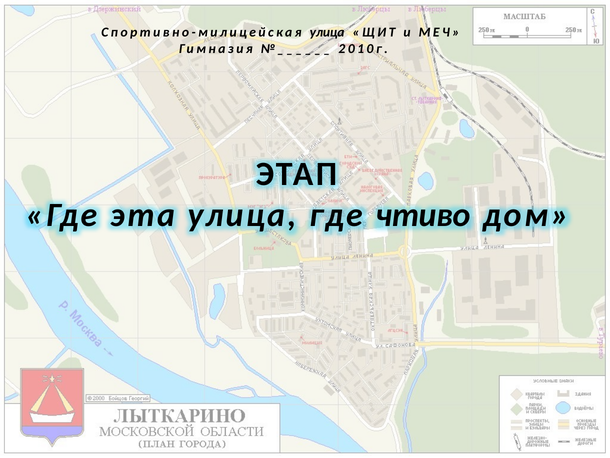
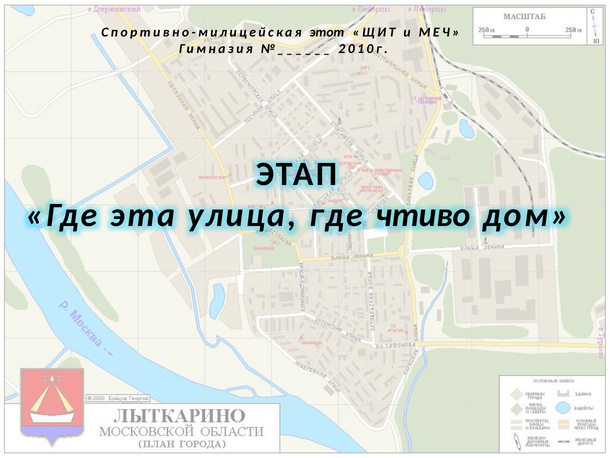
Спортивно-милицейская улица: улица -> этот (327, 32)
